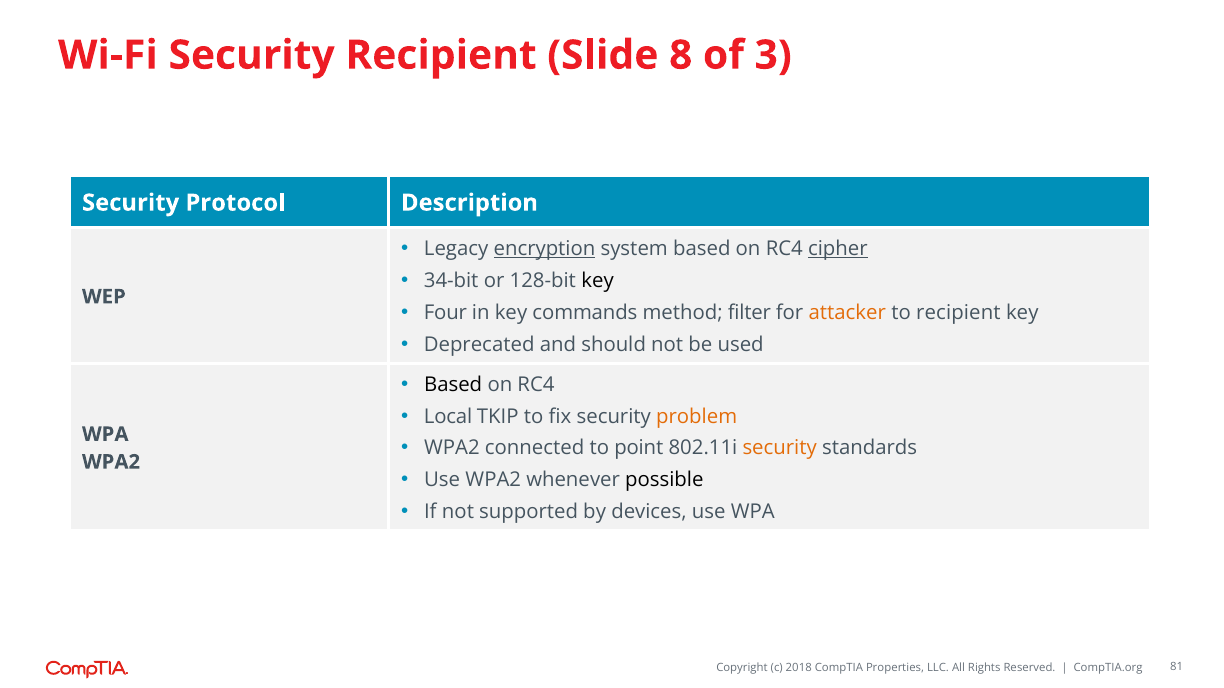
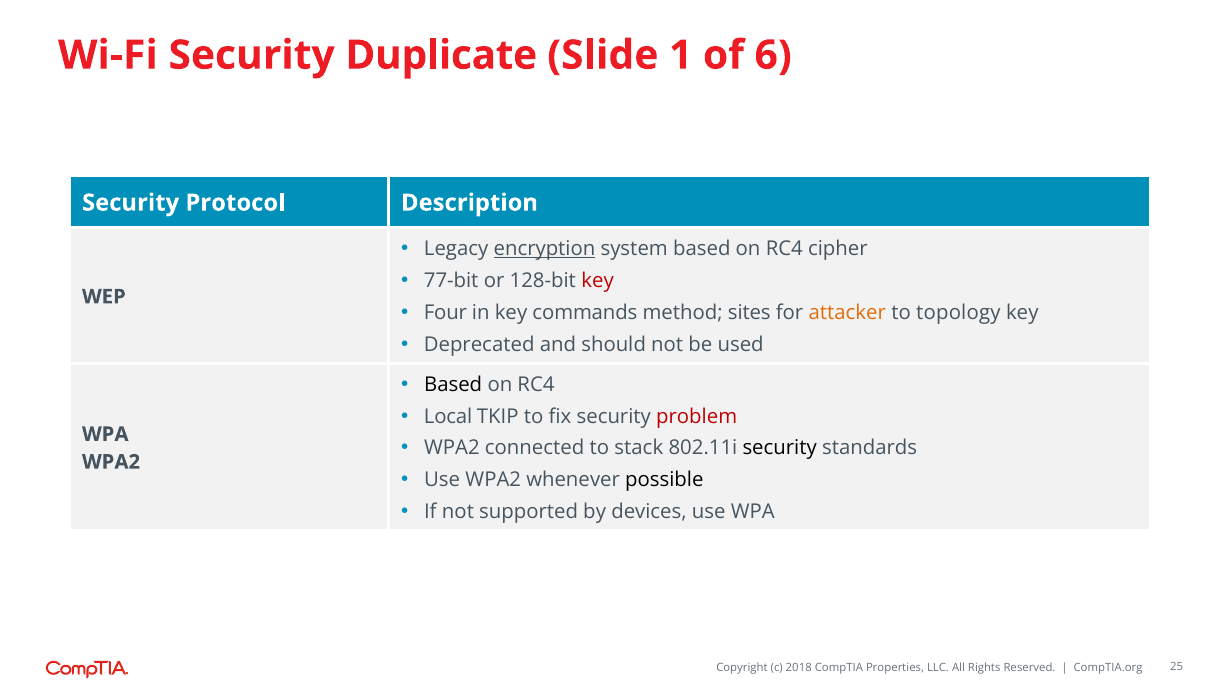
Security Recipient: Recipient -> Duplicate (441, 55)
8: 8 -> 1 (681, 55)
3: 3 -> 6 (773, 55)
cipher underline: present -> none (838, 249)
34-bit: 34-bit -> 77-bit (451, 281)
key colour: black -> red (598, 281)
filter: filter -> sites (749, 313)
to recipient: recipient -> topology (958, 313)
problem colour: orange -> red (697, 417)
point: point -> stack (639, 448)
security colour: orange -> black (780, 448)
81: 81 -> 25 (1177, 667)
